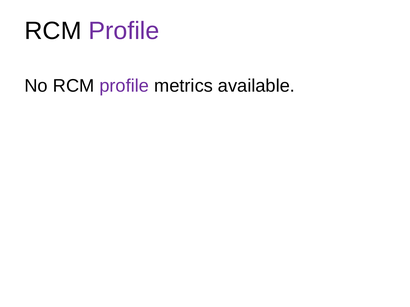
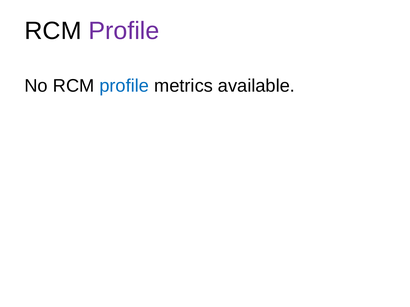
profile colour: purple -> blue (124, 86)
